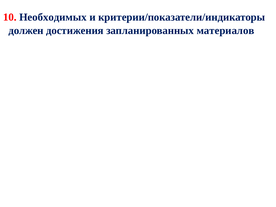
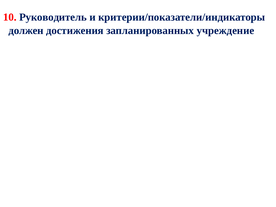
Необходимых: Необходимых -> Руководитель (53, 17)
материалов: материалов -> учреждение (225, 30)
